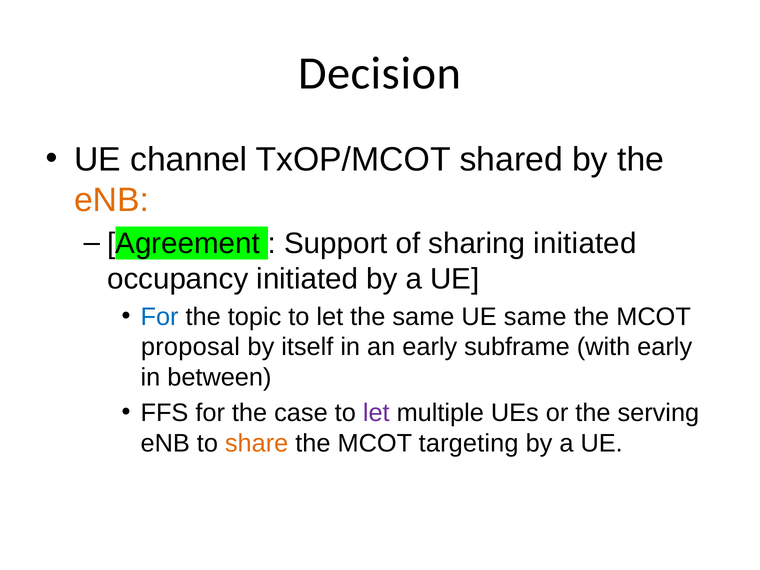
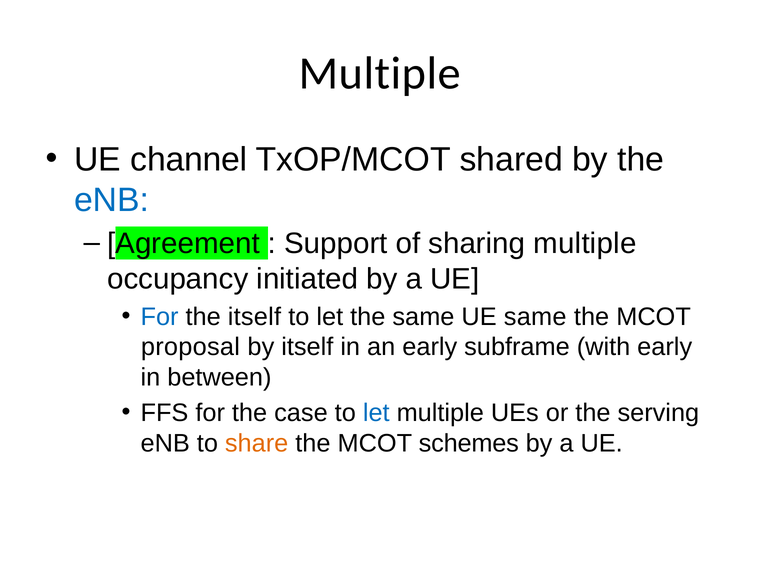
Decision: Decision -> Multiple (380, 74)
eNB colour: orange -> blue (112, 200)
sharing initiated: initiated -> multiple (585, 244)
the topic: topic -> itself (254, 317)
let colour: purple -> blue (376, 413)
targeting: targeting -> schemes (469, 443)
